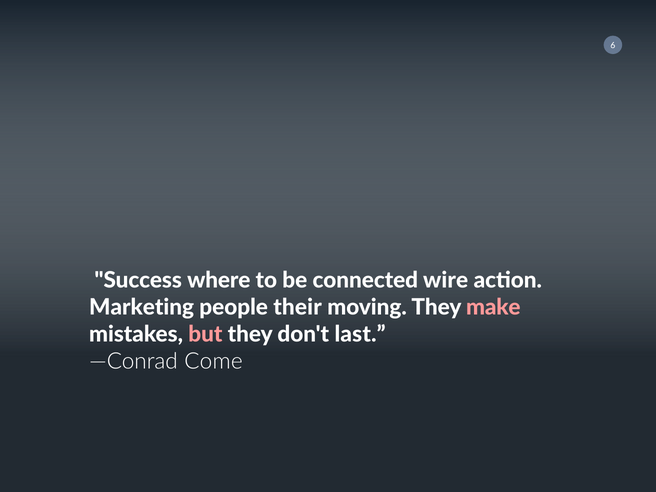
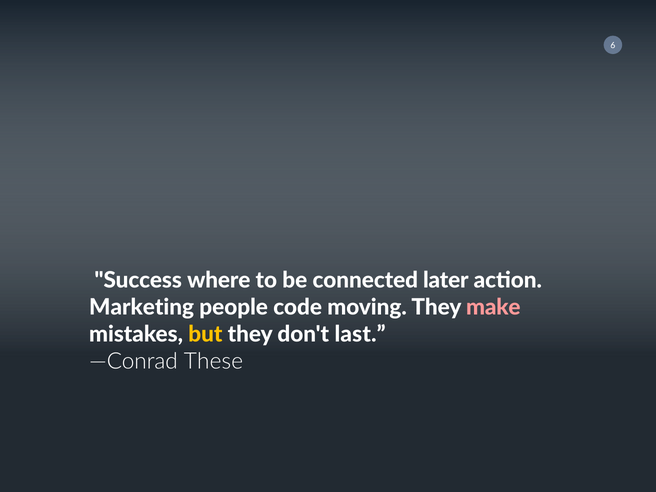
wire: wire -> later (446, 280)
their: their -> code (298, 307)
but colour: pink -> yellow (205, 334)
Come: Come -> These (213, 361)
